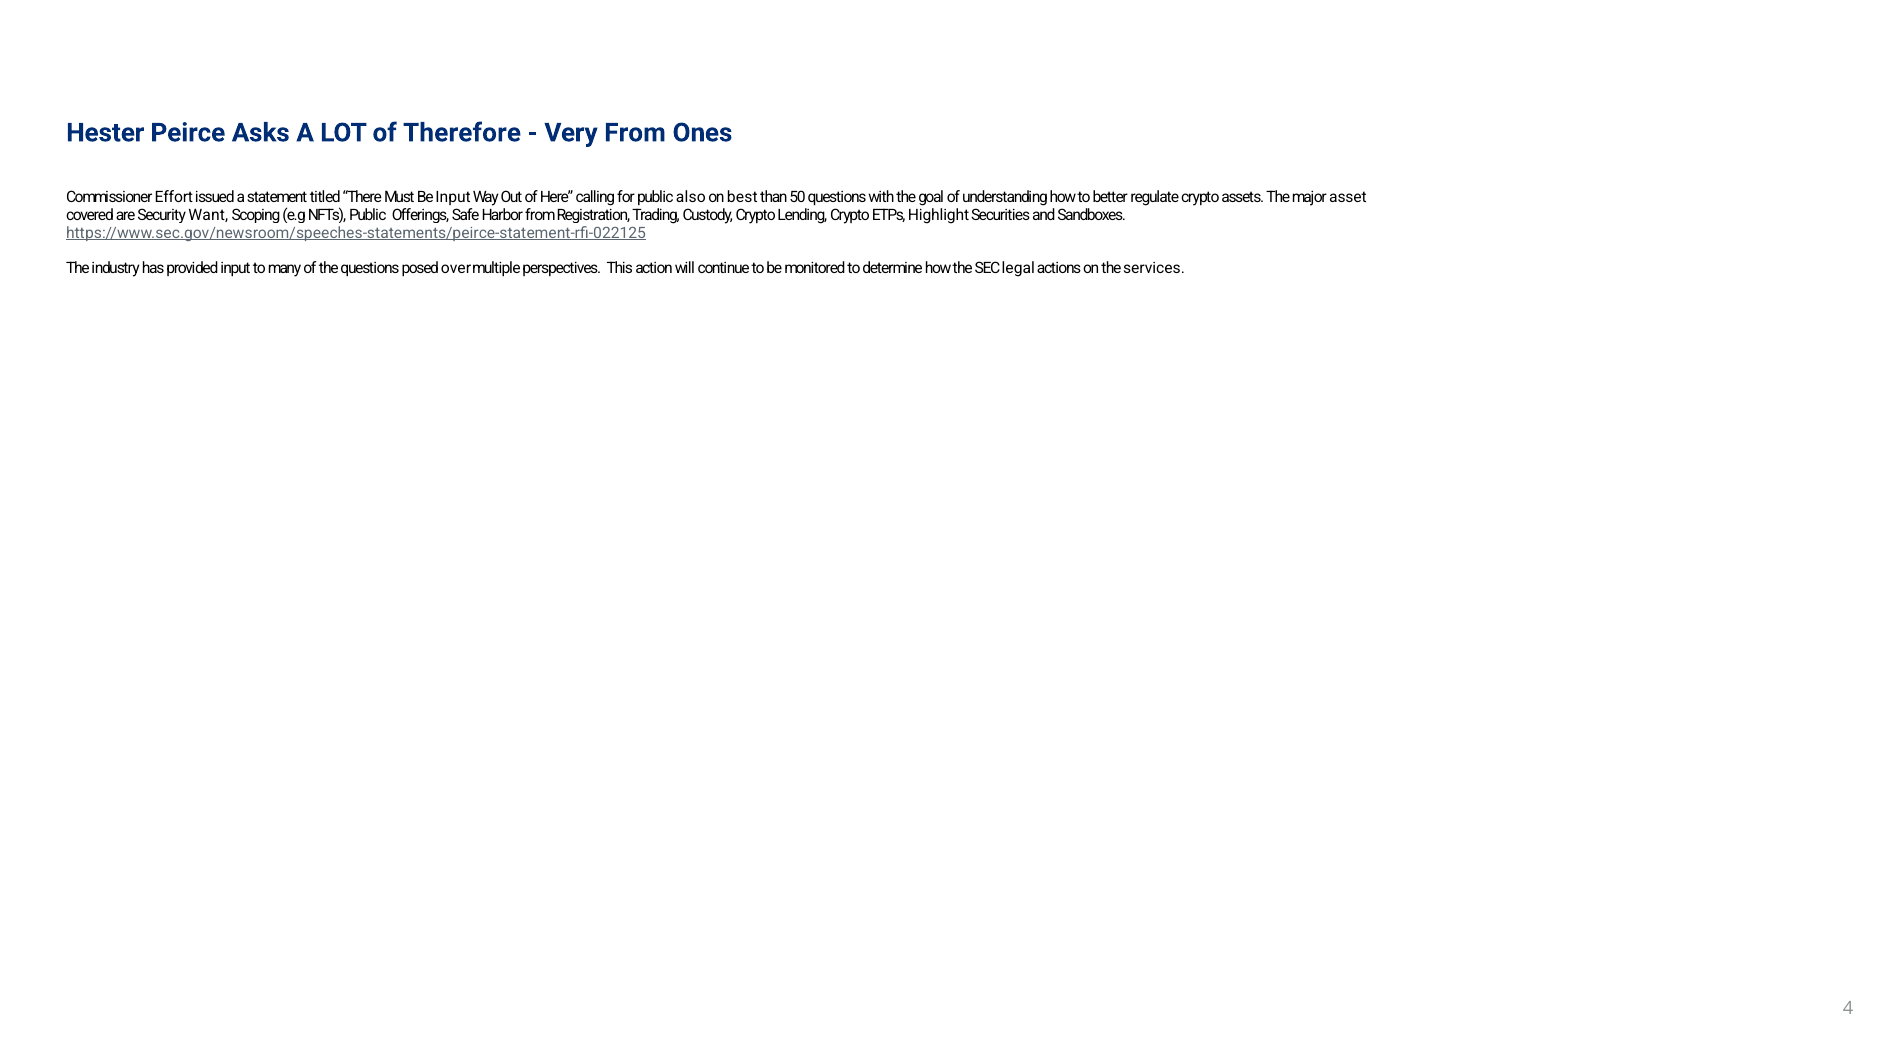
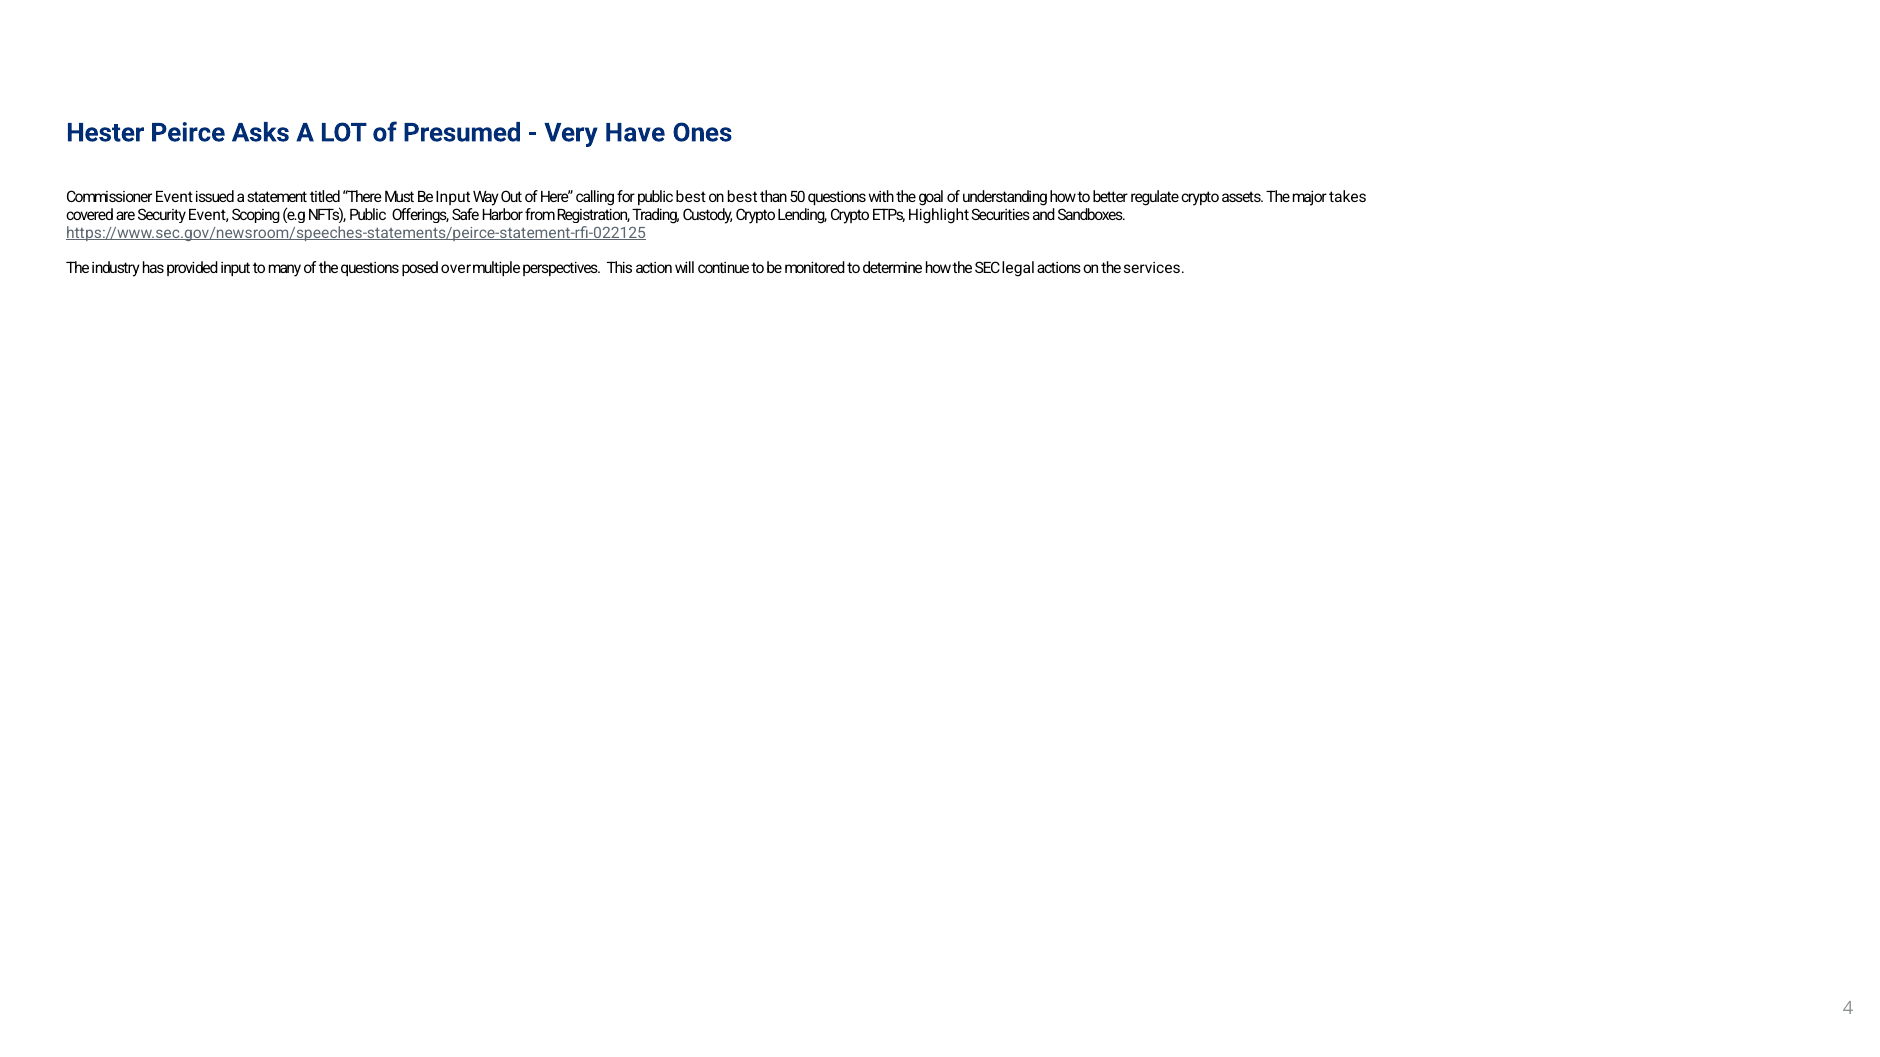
Therefore: Therefore -> Presumed (462, 133)
Very From: From -> Have (635, 133)
Commissioner Effort: Effort -> Event (174, 198)
public also: also -> best (691, 198)
asset: asset -> takes (1348, 198)
Security Want: Want -> Event (208, 215)
